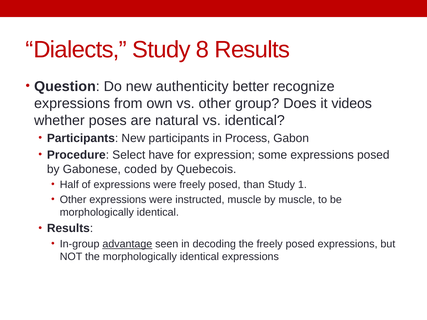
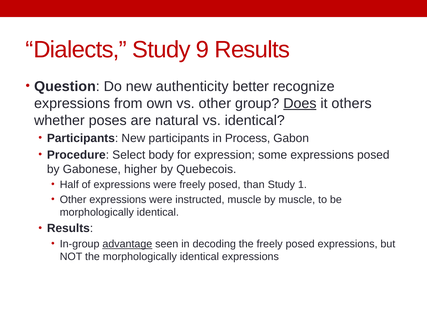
8: 8 -> 9 (203, 50)
Does underline: none -> present (300, 103)
videos: videos -> others (352, 103)
have: have -> body (161, 155)
coded: coded -> higher (141, 169)
